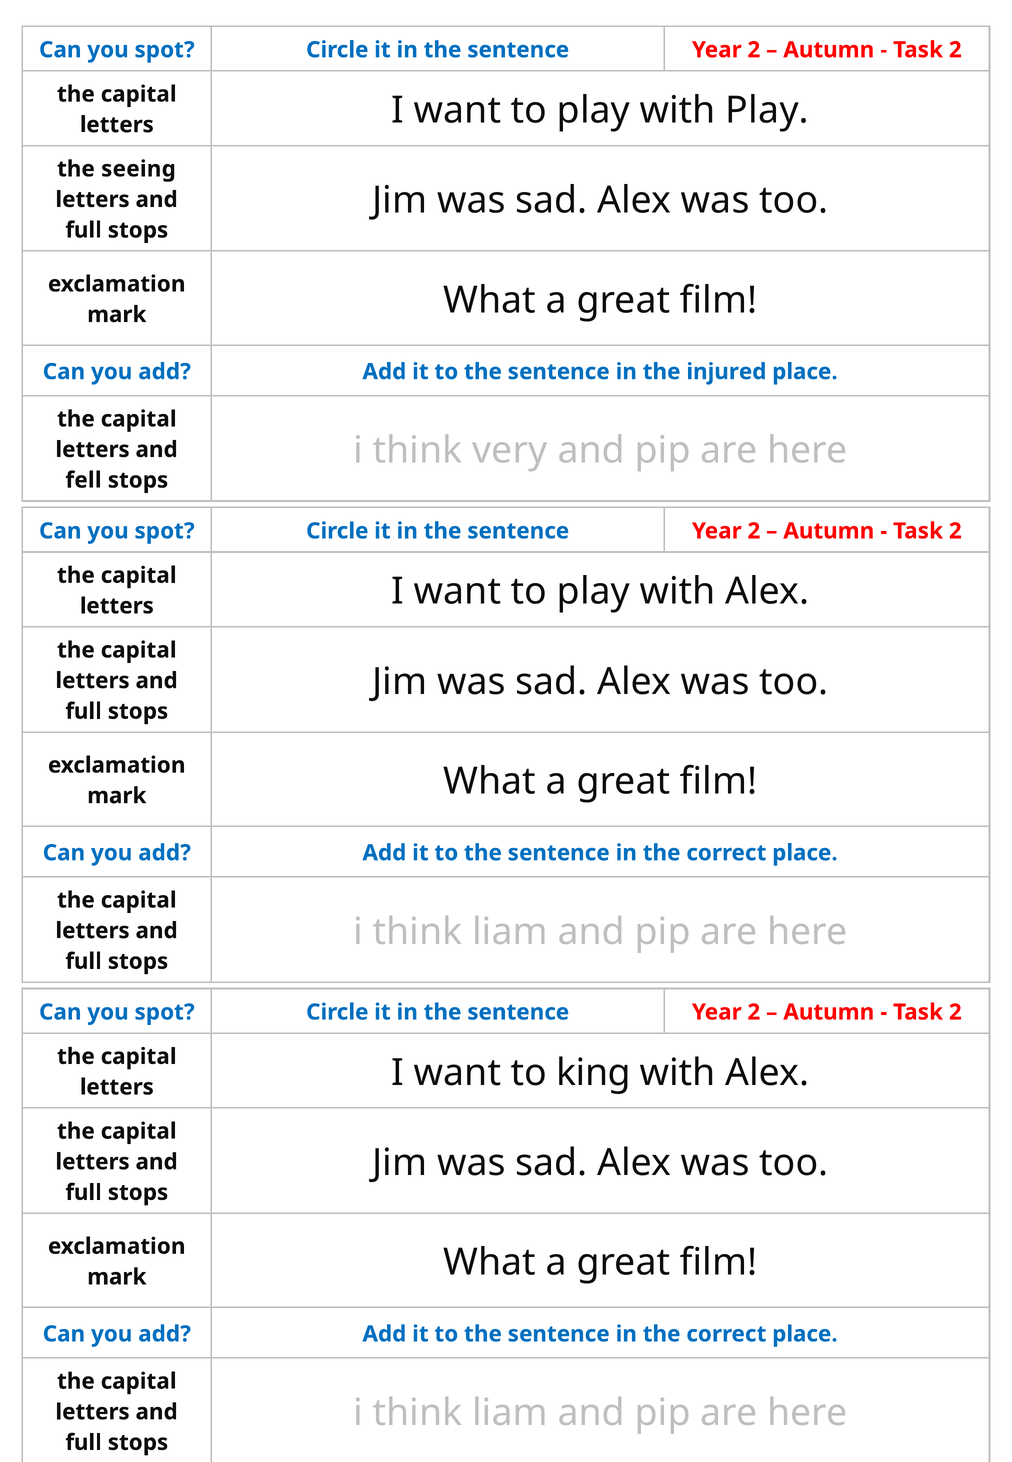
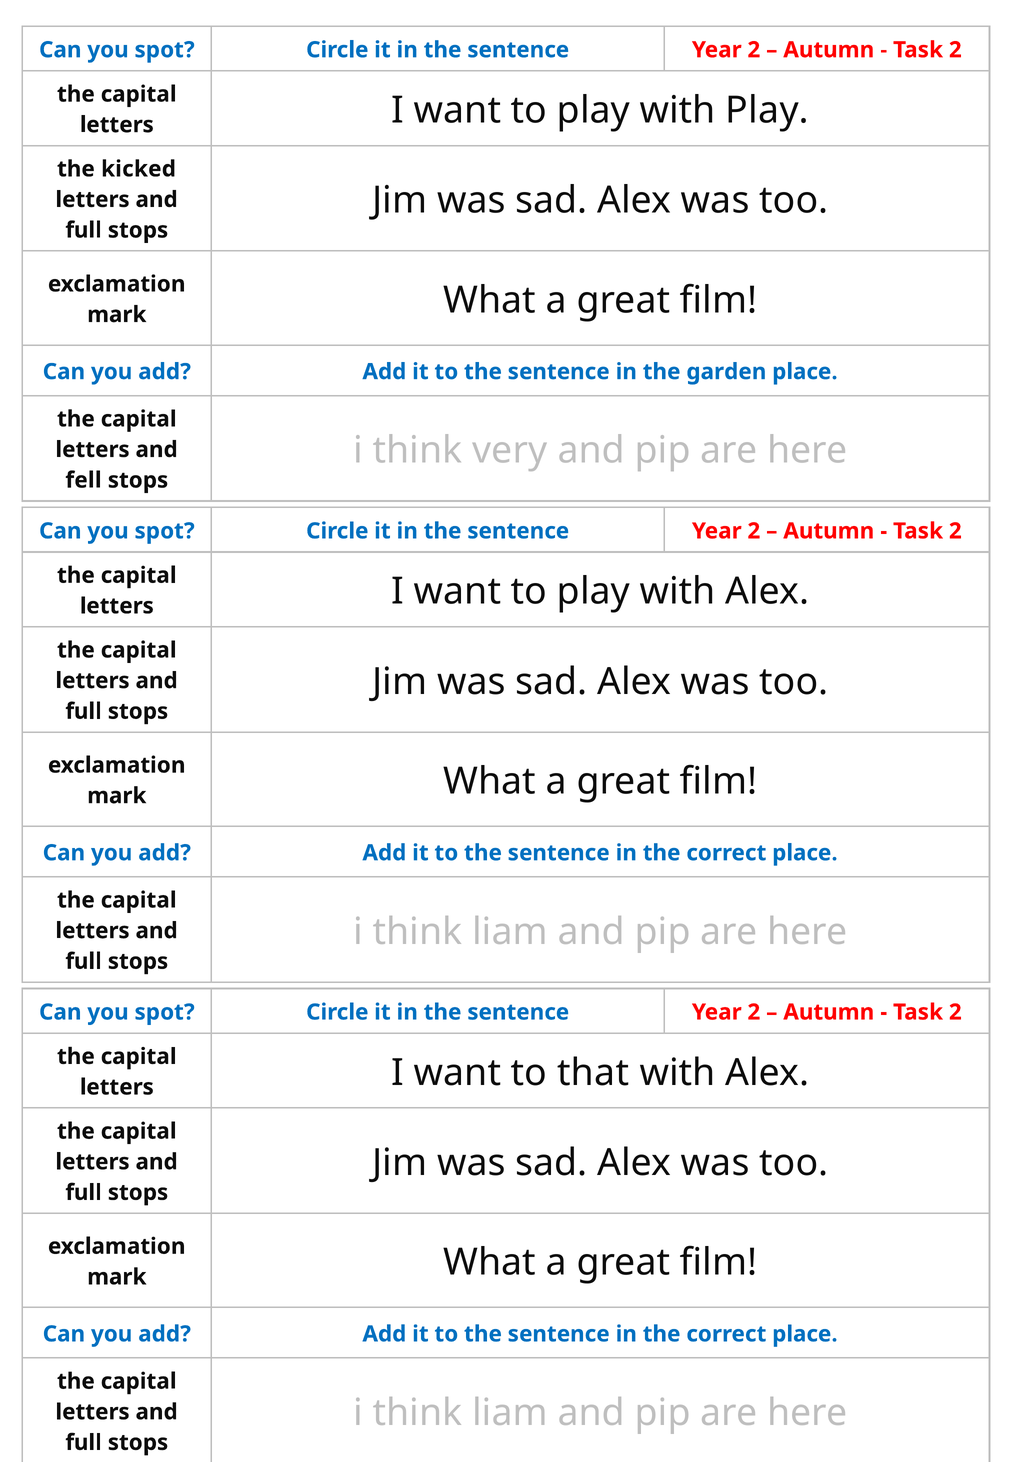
seeing: seeing -> kicked (138, 169)
injured: injured -> garden (726, 372)
king: king -> that (593, 1073)
